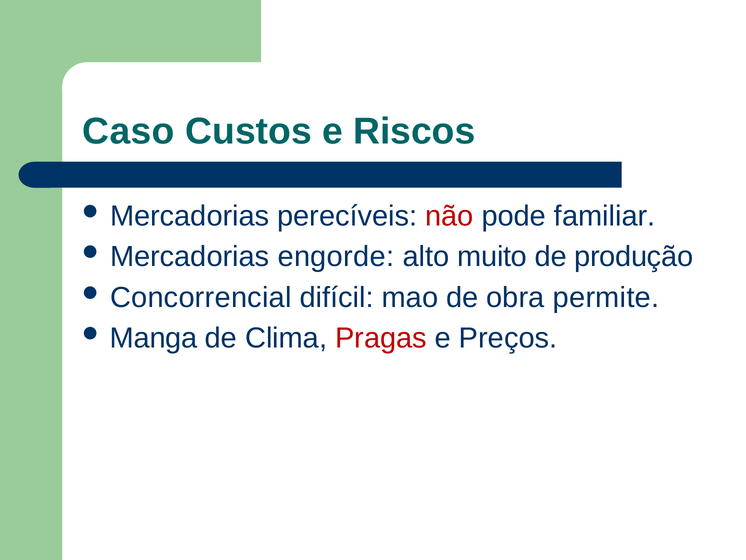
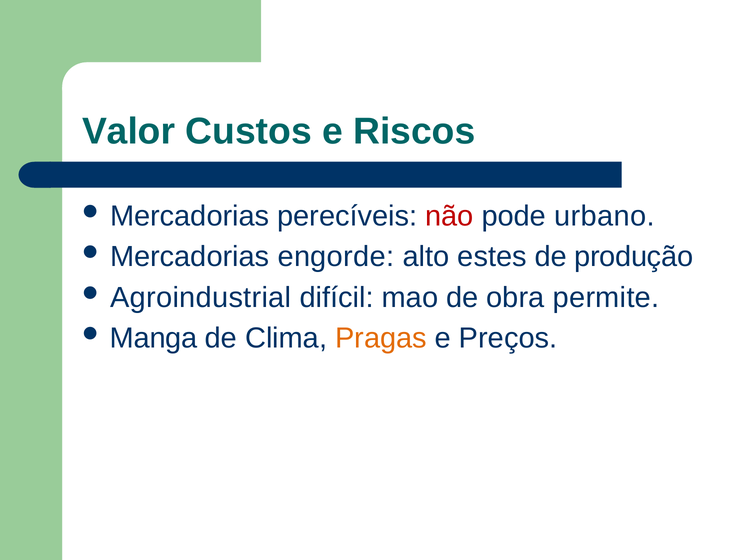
Caso: Caso -> Valor (129, 131)
familiar: familiar -> urbano (604, 216)
muito: muito -> estes (492, 257)
Concorrencial: Concorrencial -> Agroindustrial (201, 297)
Pragas colour: red -> orange (381, 338)
